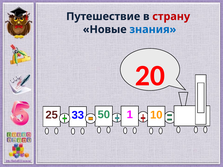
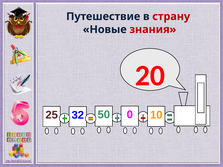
знания colour: blue -> red (153, 29)
33: 33 -> 32 (78, 115)
1: 1 -> 0 (130, 115)
